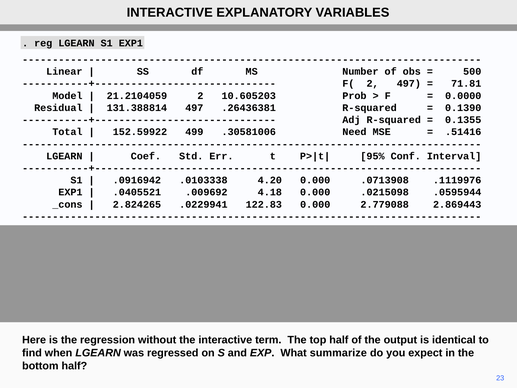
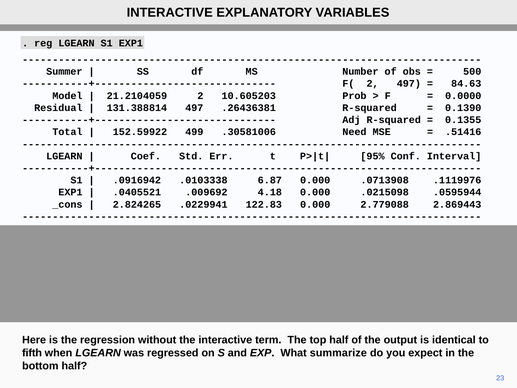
Linear: Linear -> Summer (64, 72)
71.81: 71.81 -> 84.63 (466, 84)
4.20: 4.20 -> 6.87 (270, 180)
find: find -> fifth (32, 353)
